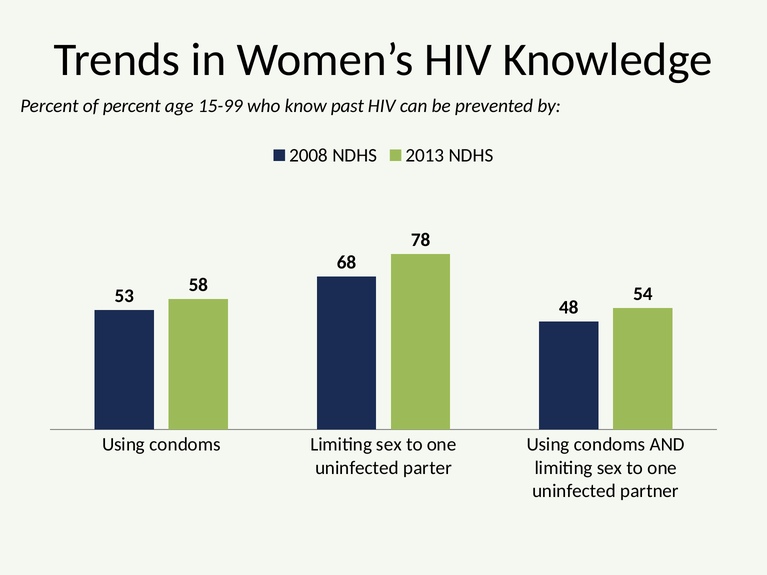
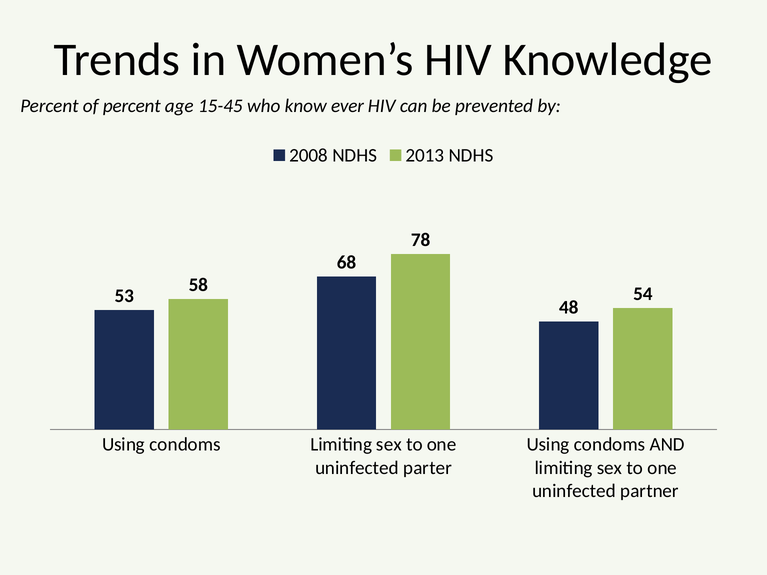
15-99: 15-99 -> 15-45 (220, 106)
past: past -> ever (347, 106)
